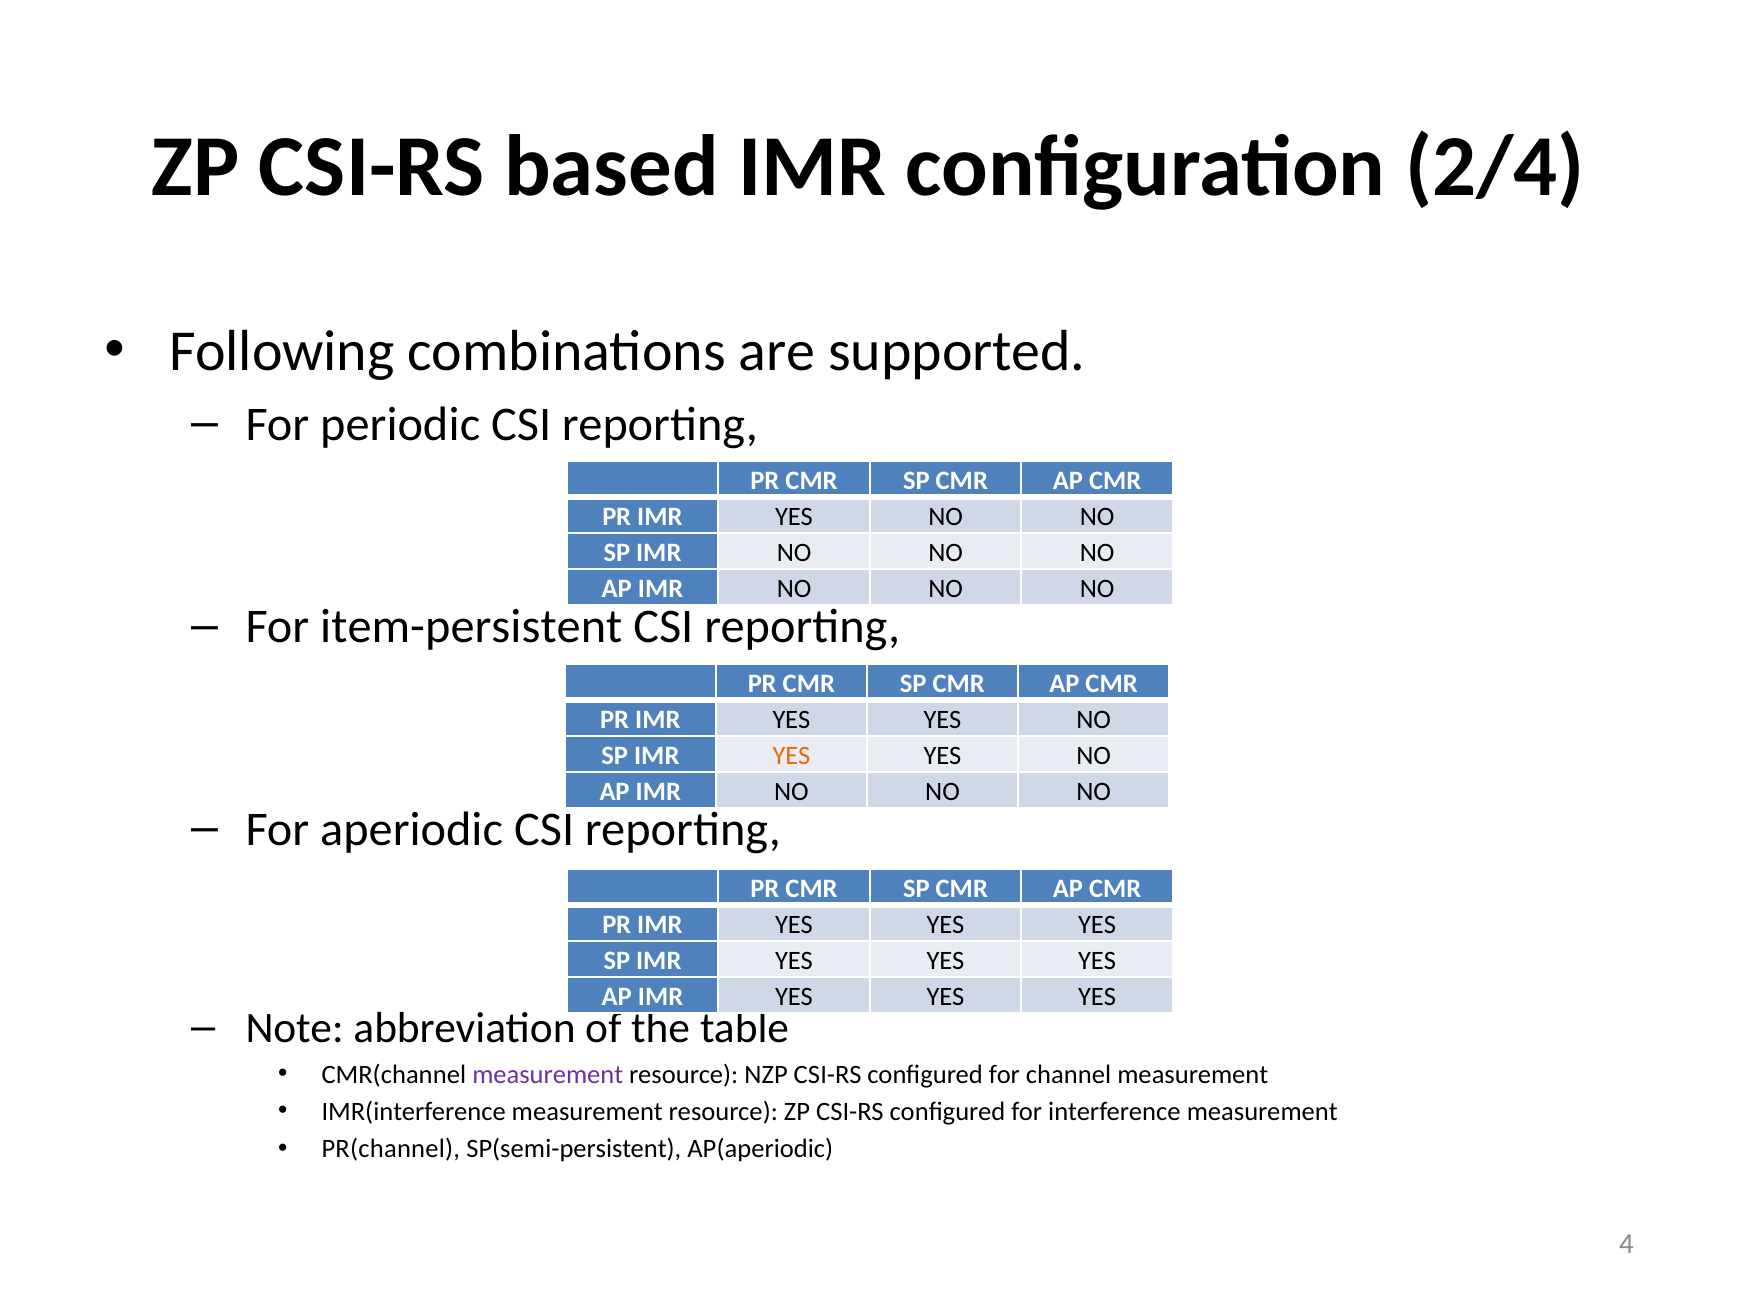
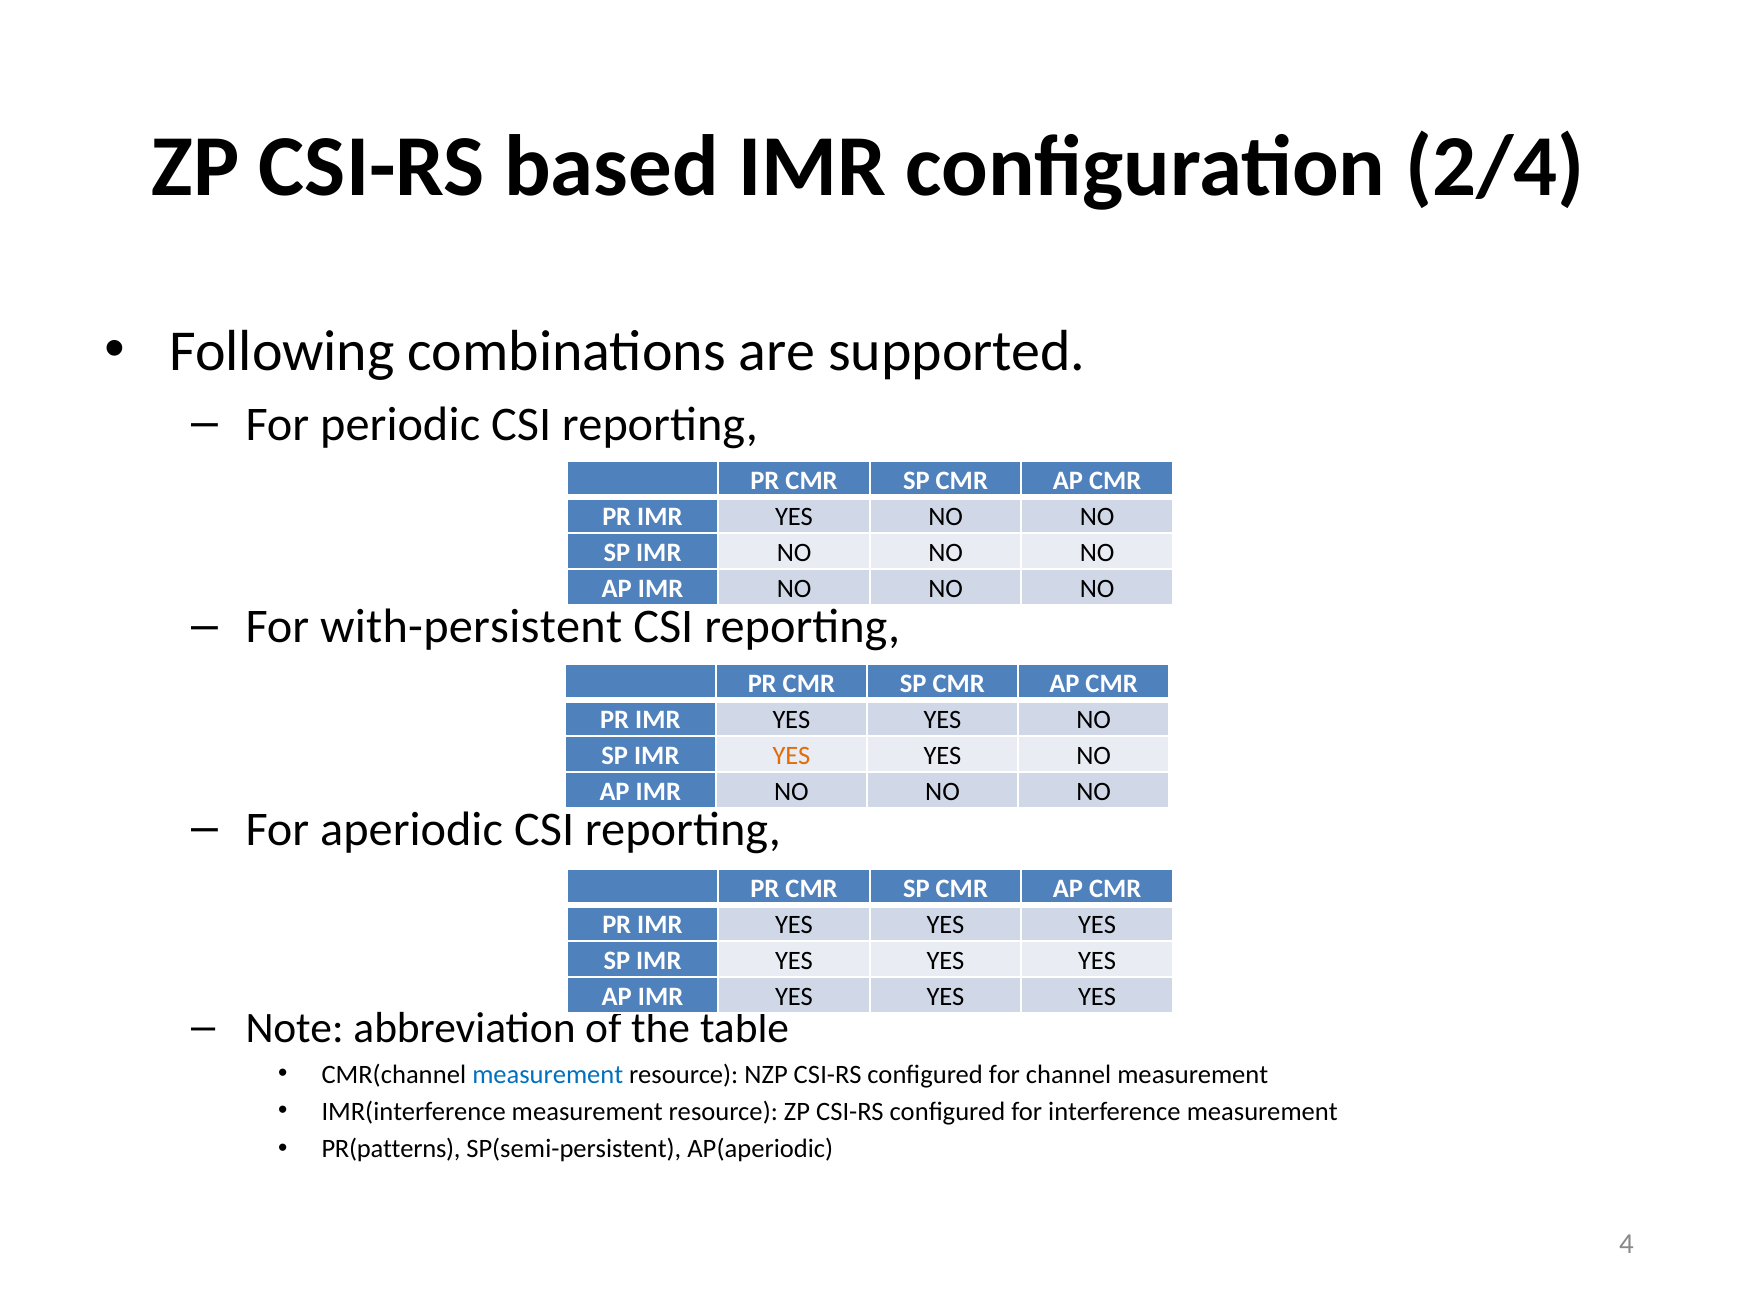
item-persistent: item-persistent -> with-persistent (471, 627)
measurement colour: purple -> blue (548, 1075)
PR(channel: PR(channel -> PR(patterns (391, 1149)
